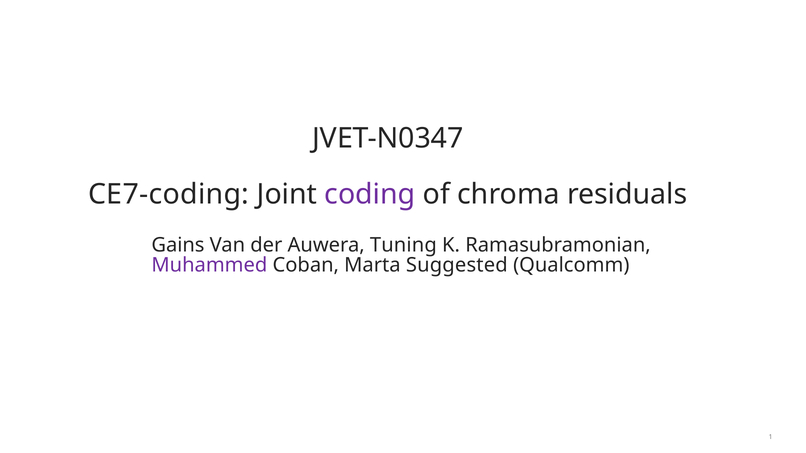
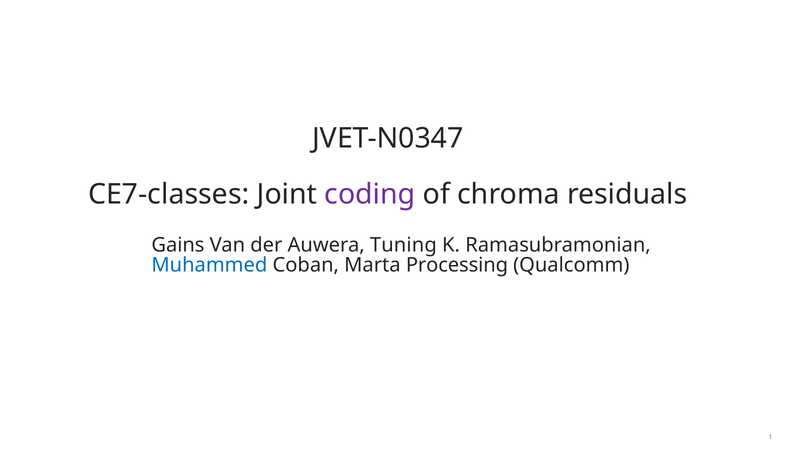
CE7-coding: CE7-coding -> CE7-classes (169, 195)
Muhammed colour: purple -> blue (209, 265)
Suggested: Suggested -> Processing (457, 265)
